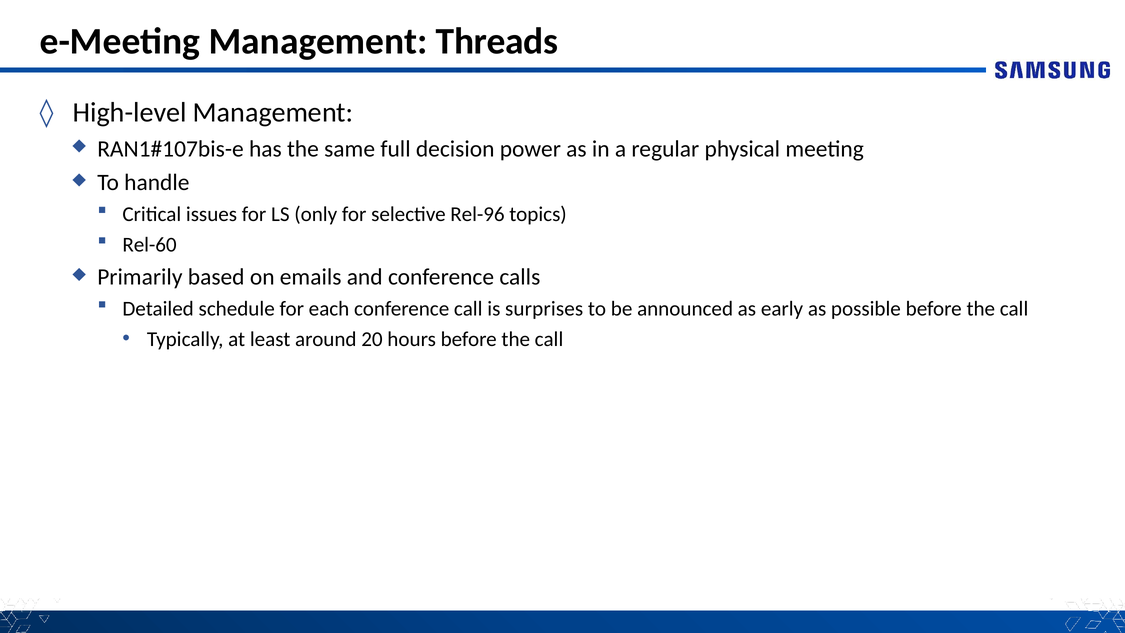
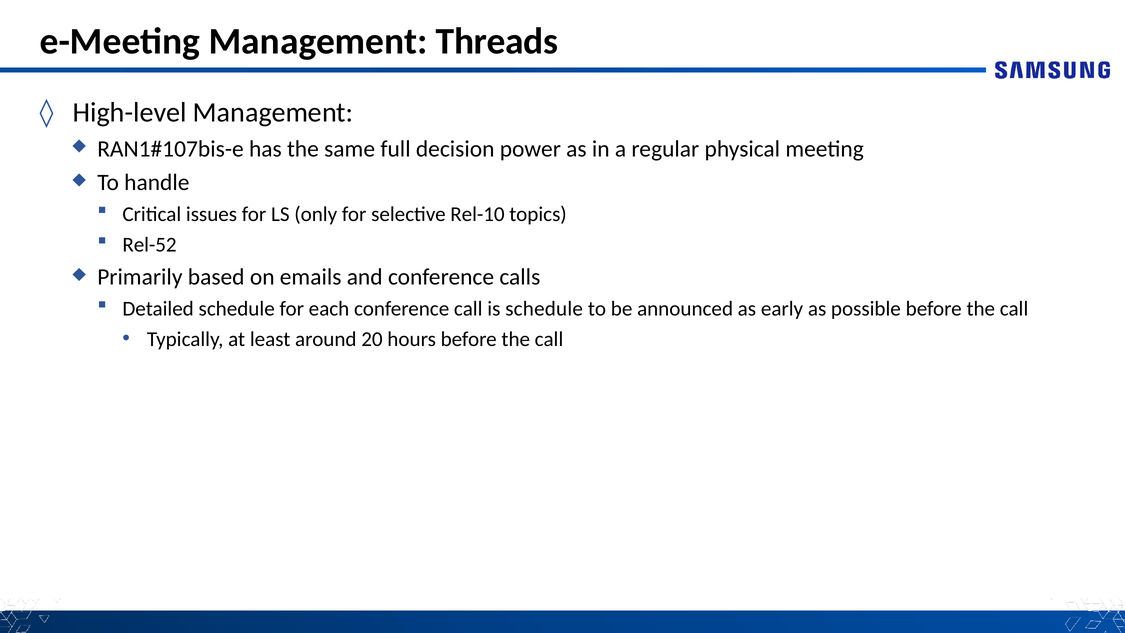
Rel-96: Rel-96 -> Rel-10 (477, 214)
Rel-60: Rel-60 -> Rel-52 (150, 245)
is surprises: surprises -> schedule (544, 309)
